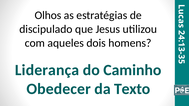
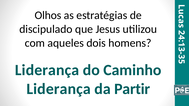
Obedecer: Obedecer -> Liderança (59, 89)
Texto: Texto -> Partir (132, 89)
